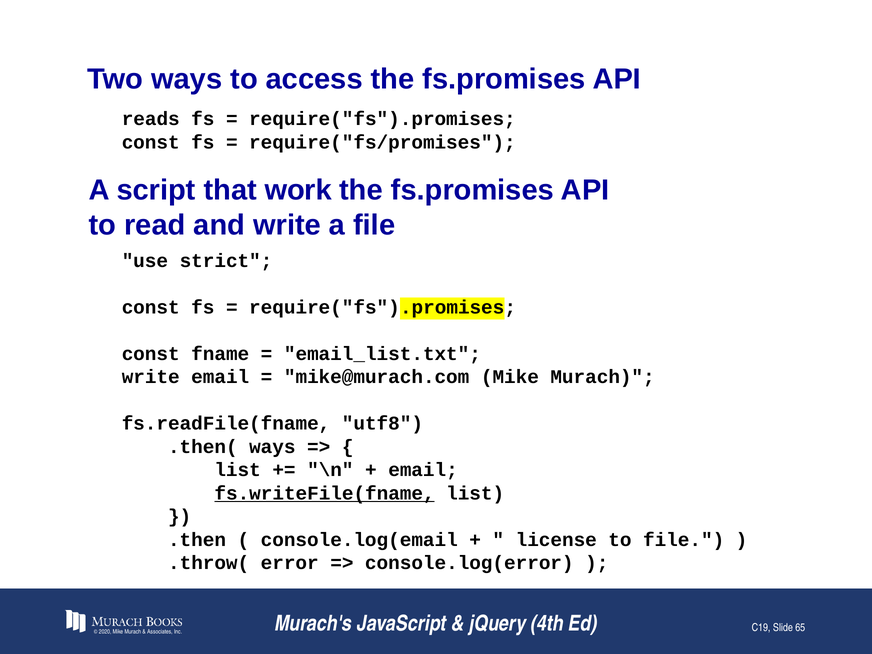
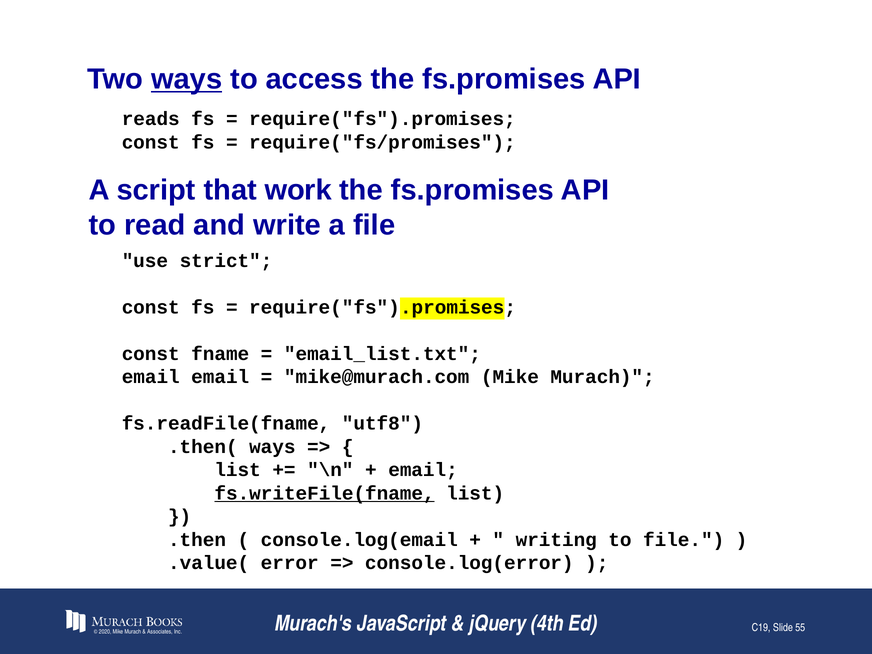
ways underline: none -> present (187, 79)
write: write -> email (151, 377)
license: license -> writing (556, 540)
.throw(: .throw( -> .value( (209, 563)
65: 65 -> 55 (800, 627)
